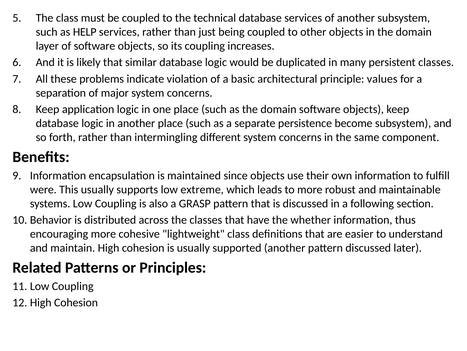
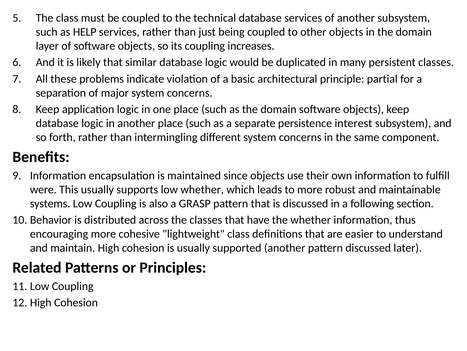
values: values -> partial (382, 79)
become: become -> interest (353, 123)
low extreme: extreme -> whether (202, 189)
